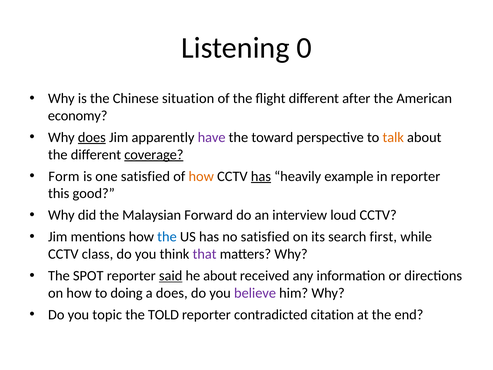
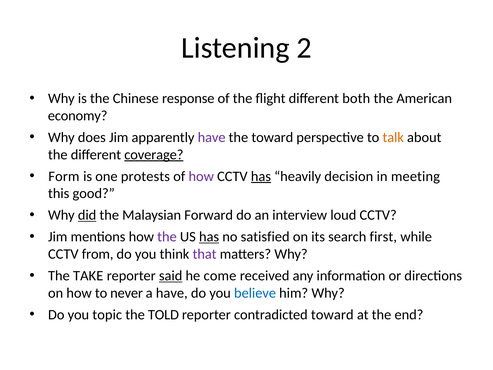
0: 0 -> 2 (304, 48)
situation: situation -> response (188, 98)
after: after -> both (356, 98)
does underline: present -> none (92, 137)
one satisfied: satisfied -> protests (145, 176)
how colour: orange -> purple (201, 176)
example: example -> decision (349, 176)
in reporter: reporter -> meeting (415, 176)
did underline: none -> present (87, 215)
the colour: blue -> purple (167, 237)
has underline: none -> present (209, 237)
class: class -> from (98, 254)
SPOT: SPOT -> TAKE (88, 276)
he about: about -> come (220, 276)
doing: doing -> never (127, 293)
a does: does -> have (172, 293)
believe colour: purple -> blue (255, 293)
contradicted citation: citation -> toward (332, 315)
